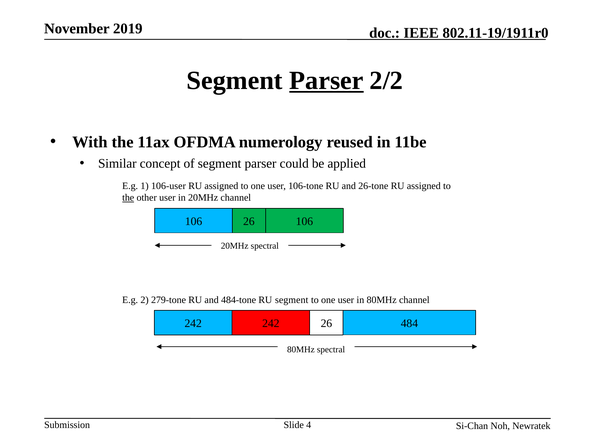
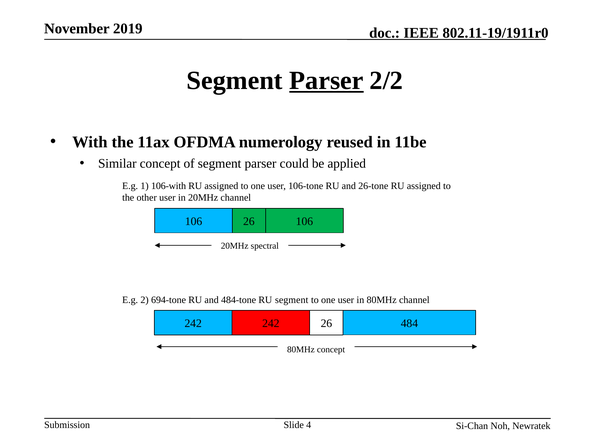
106-user: 106-user -> 106-with (169, 186)
the underline: present -> none (128, 198)
279-tone: 279-tone -> 694-tone (169, 300)
80MHz spectral: spectral -> concept (331, 349)
